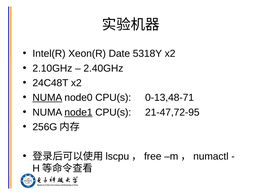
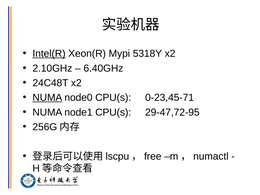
Intel(R underline: none -> present (49, 54)
Date: Date -> Mypi (119, 54)
2.40GHz: 2.40GHz -> 6.40GHz (103, 68)
0-13,48-71: 0-13,48-71 -> 0-23,45-71 (170, 98)
node1 underline: present -> none (78, 112)
21-47,72-95: 21-47,72-95 -> 29-47,72-95 (172, 112)
